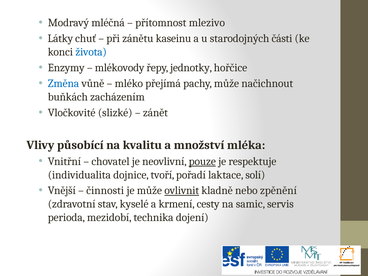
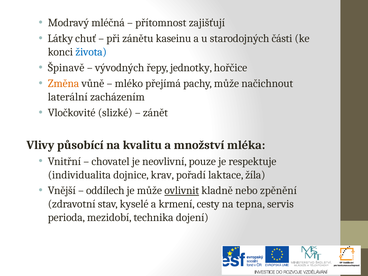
mlezivo: mlezivo -> zajišťují (207, 23)
Enzymy: Enzymy -> Špinavě (66, 68)
mlékovody: mlékovody -> vývodných (120, 68)
Změna colour: blue -> orange (63, 83)
buňkách: buňkách -> laterální (68, 97)
pouze underline: present -> none (202, 161)
tvoří: tvoří -> krav (162, 175)
solí: solí -> žíla (255, 175)
činnosti: činnosti -> oddílech (105, 191)
samic: samic -> tepna (250, 204)
